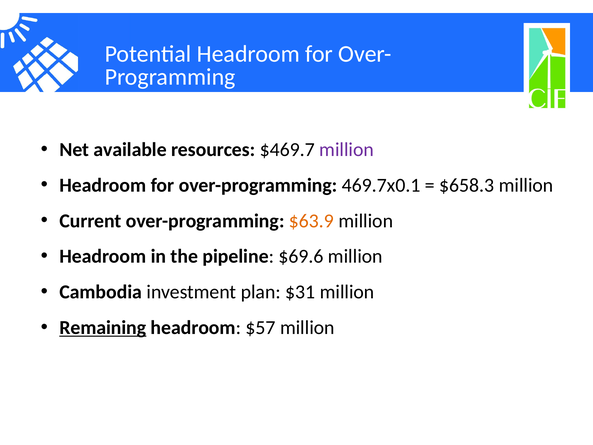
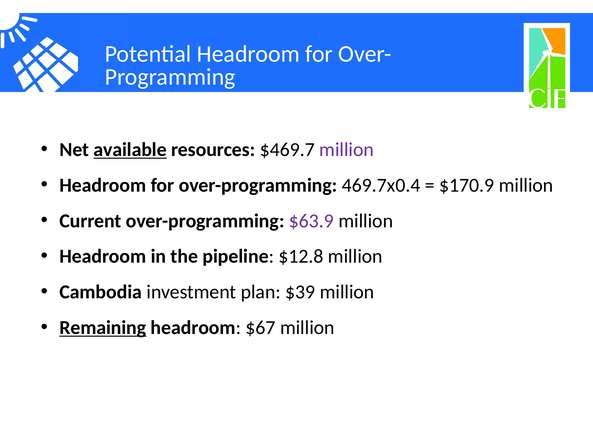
available underline: none -> present (130, 150)
469.7x0.1: 469.7x0.1 -> 469.7x0.4 (381, 185)
$658.3: $658.3 -> $170.9 (467, 185)
$63.9 colour: orange -> purple (311, 221)
$69.6: $69.6 -> $12.8 (301, 256)
$31: $31 -> $39 (300, 292)
$57: $57 -> $67 (261, 327)
